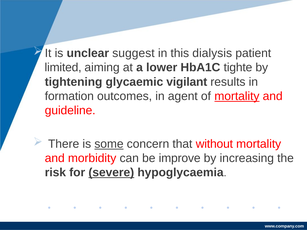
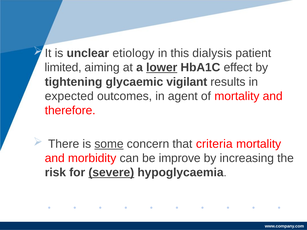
suggest: suggest -> etiology (133, 53)
lower underline: none -> present (162, 68)
tighte: tighte -> effect (238, 68)
formation: formation -> expected (69, 96)
mortality underline: present -> none (237, 96)
guideline: guideline -> therefore (70, 111)
without: without -> criteria (214, 144)
